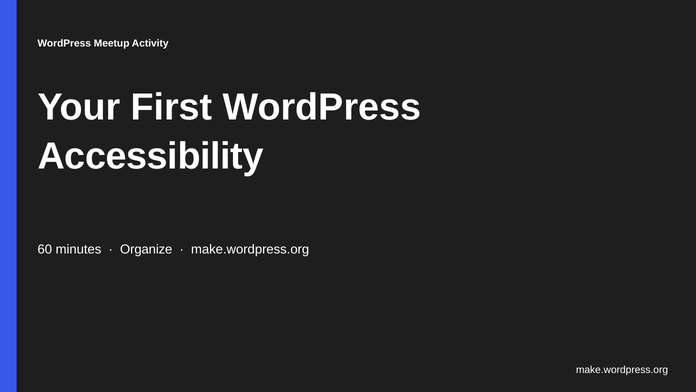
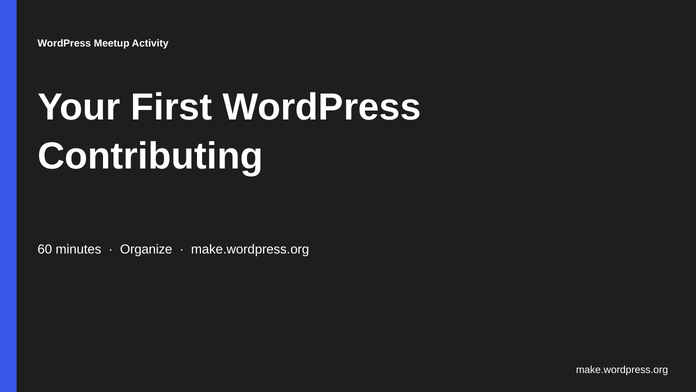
Accessibility: Accessibility -> Contributing (150, 156)
